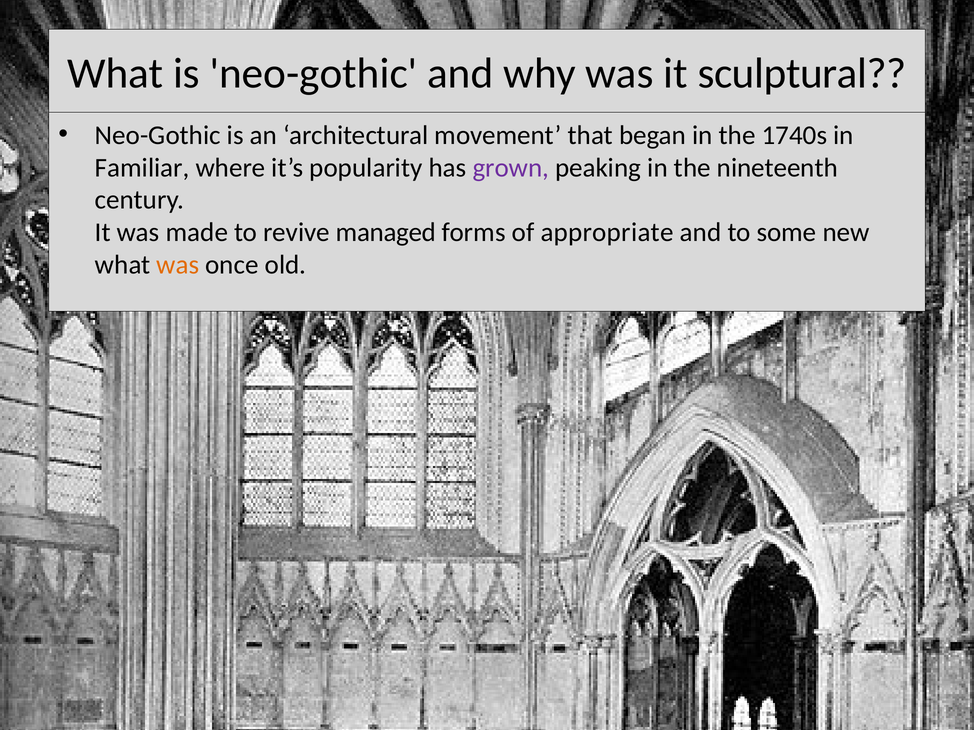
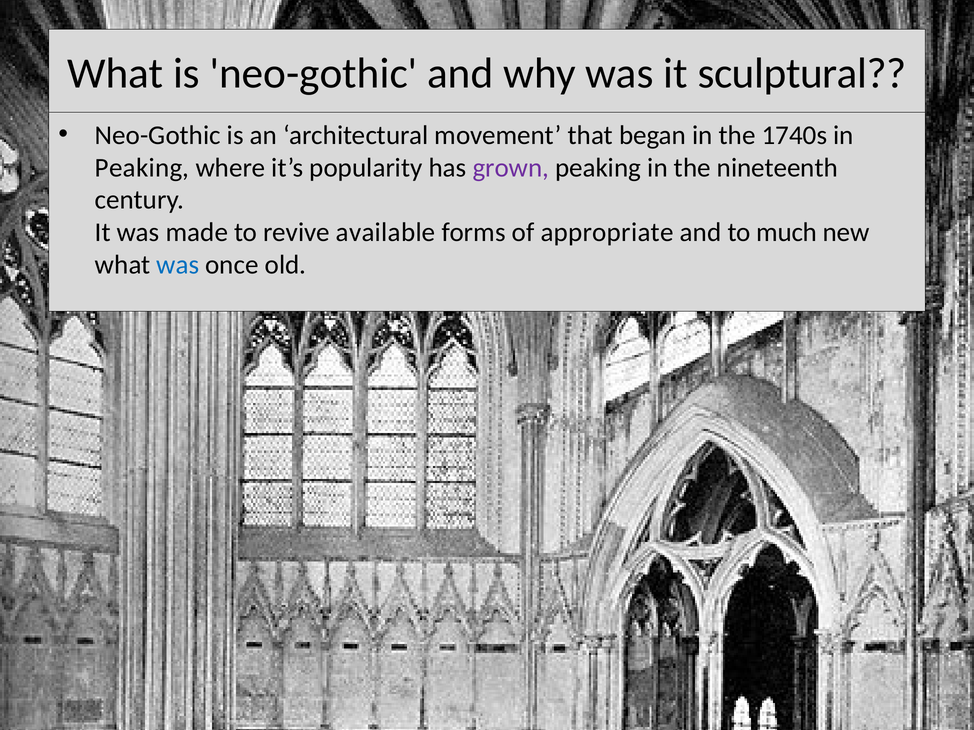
Familiar: Familiar -> Peaking (142, 168)
managed: managed -> available (386, 233)
some: some -> much (787, 233)
was colour: orange -> blue (178, 265)
